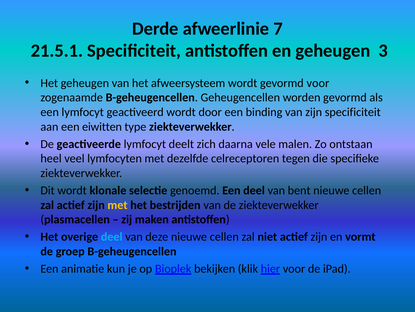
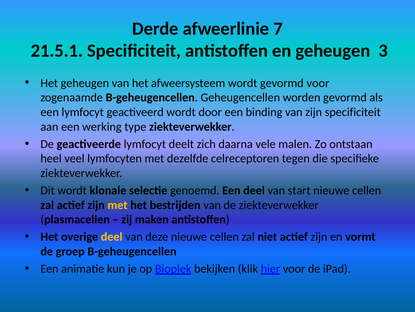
eiwitten: eiwitten -> werking (102, 126)
bent: bent -> start (299, 190)
deel colour: light blue -> yellow (112, 236)
